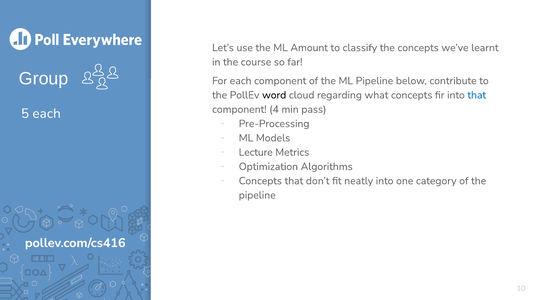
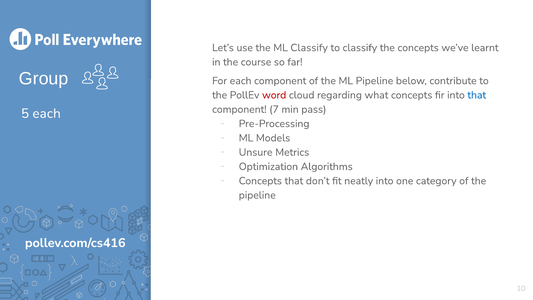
ML Amount: Amount -> Classify (309, 48)
word colour: black -> red (274, 95)
4: 4 -> 7 (274, 109)
Lecture: Lecture -> Unsure (256, 152)
